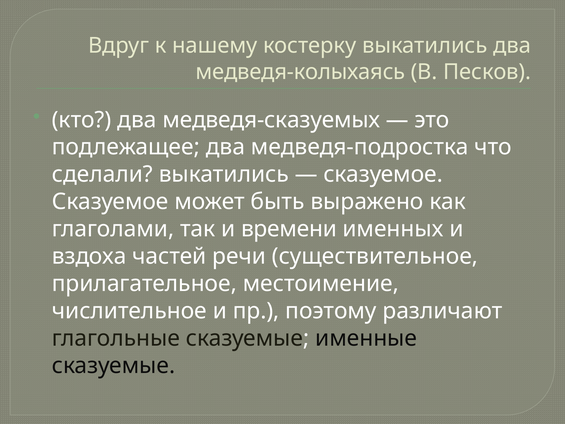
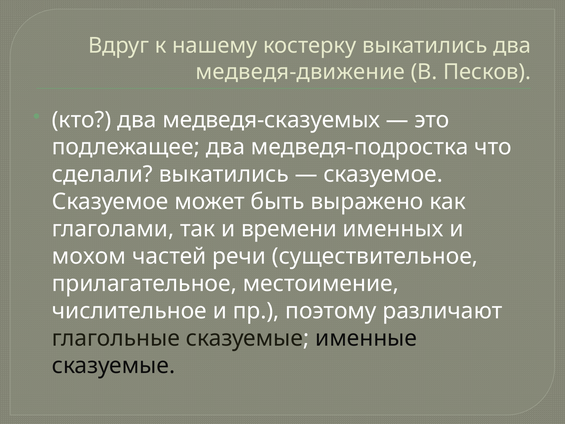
медведя-колыхаясь: медведя-колыхаясь -> медведя-движение (300, 72)
вздоха: вздоха -> мохом (89, 256)
